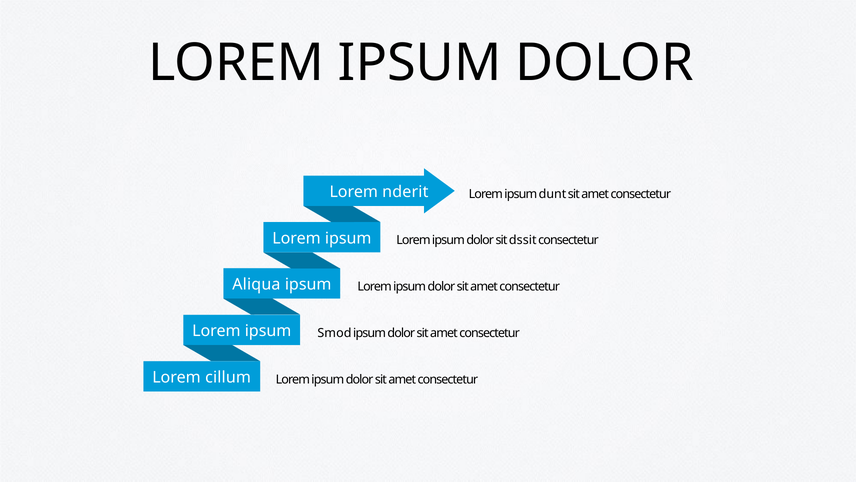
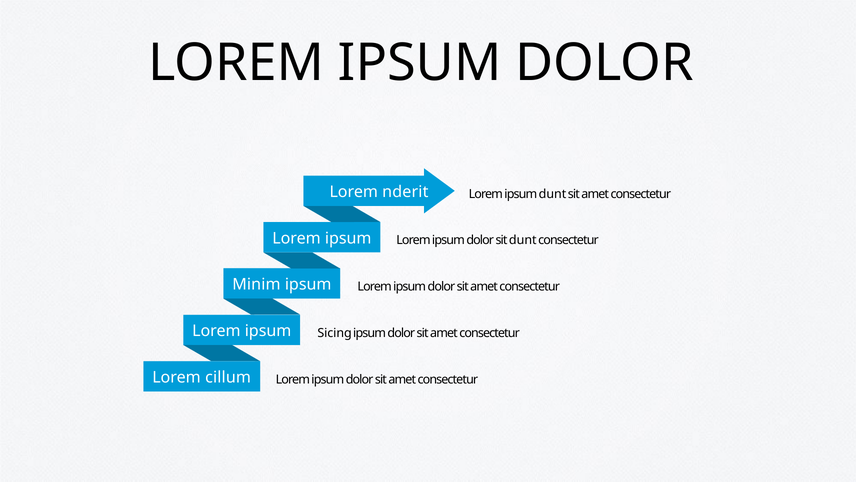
sit dssit: dssit -> dunt (523, 240)
Aliqua: Aliqua -> Minim (256, 284)
Smod: Smod -> Sicing (335, 333)
